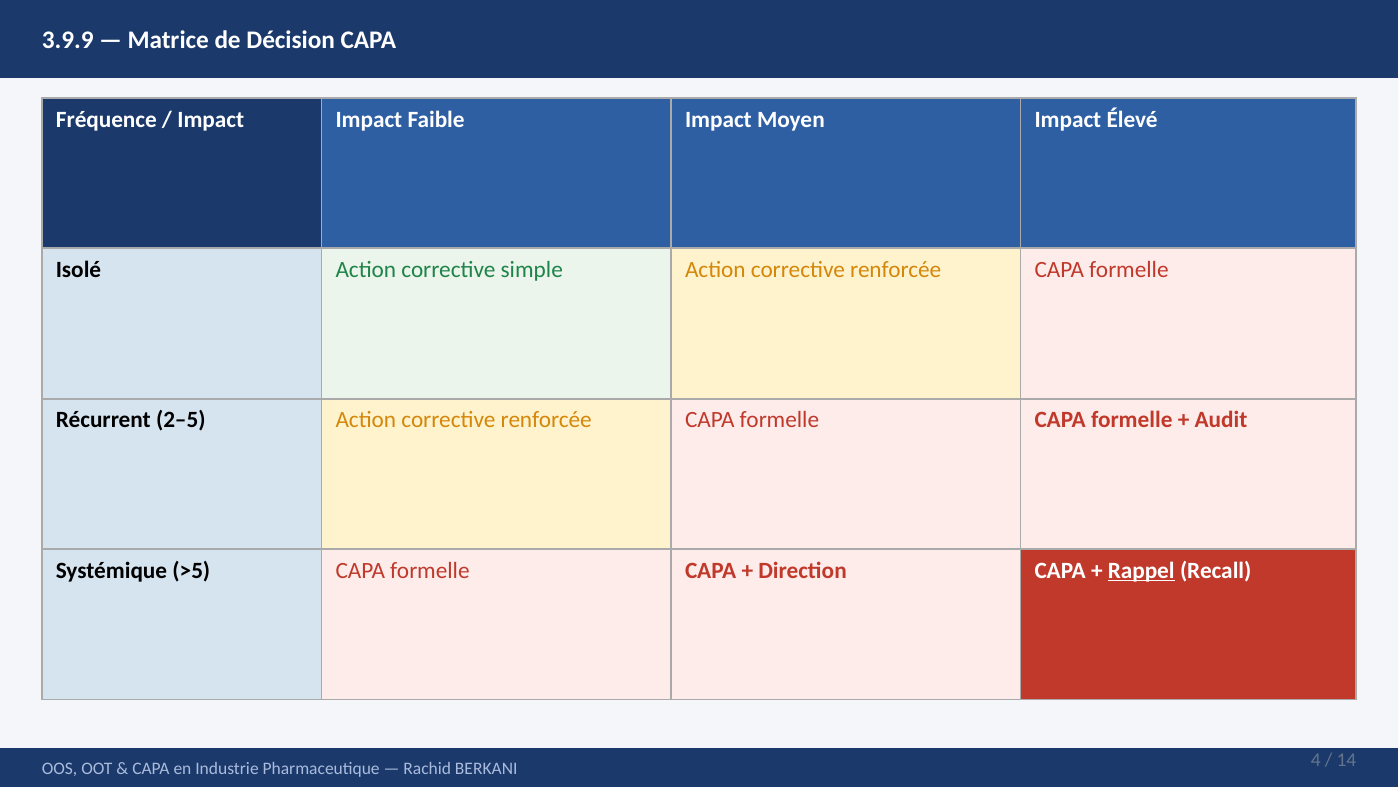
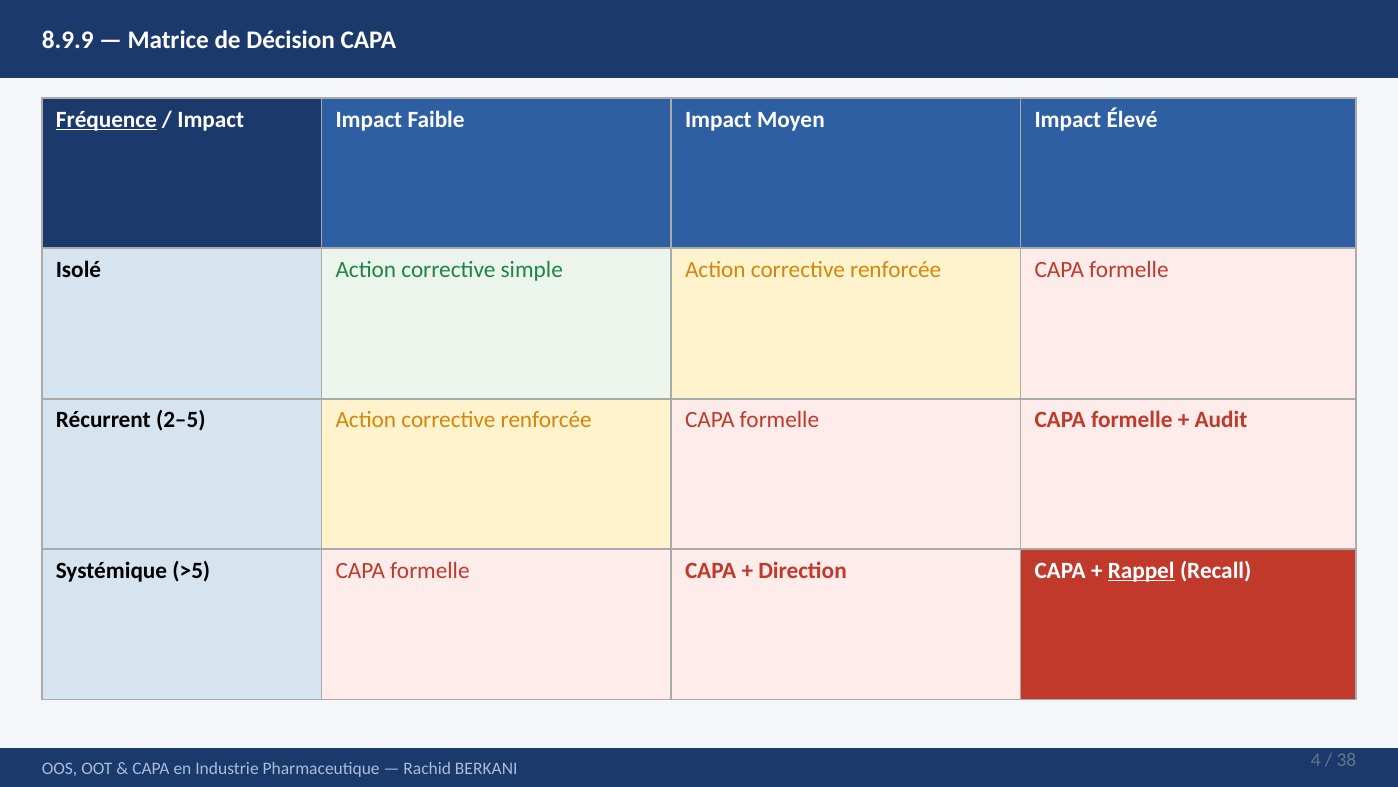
3.9.9: 3.9.9 -> 8.9.9 (68, 40)
Fréquence underline: none -> present (106, 119)
14: 14 -> 38 (1346, 760)
